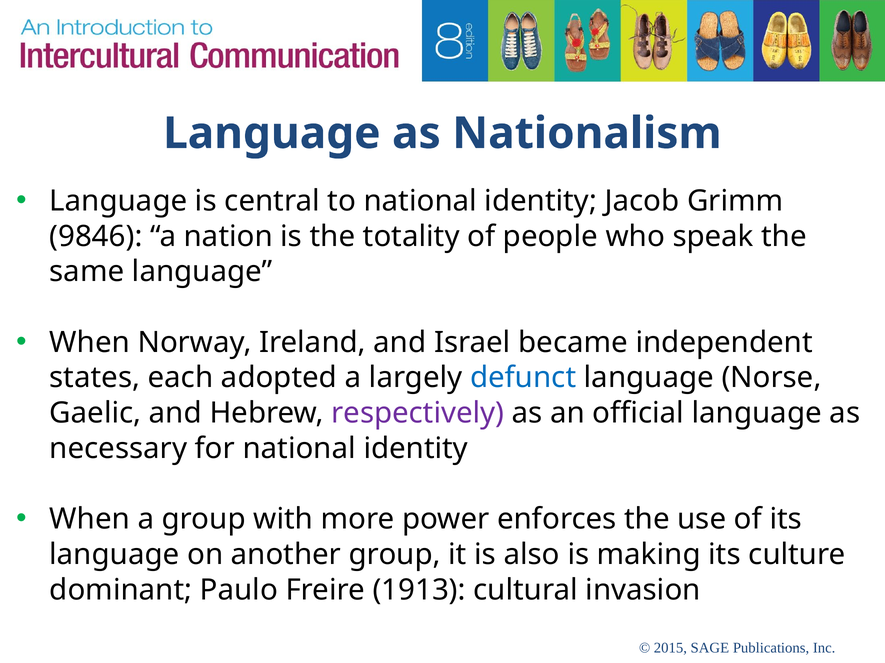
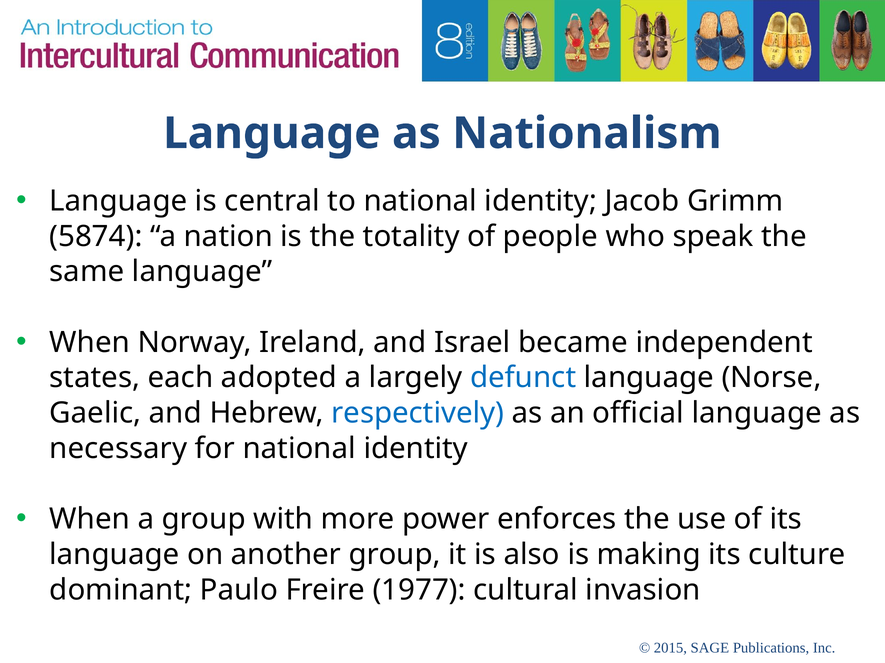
9846: 9846 -> 5874 (96, 237)
respectively colour: purple -> blue (418, 414)
1913: 1913 -> 1977 (419, 591)
